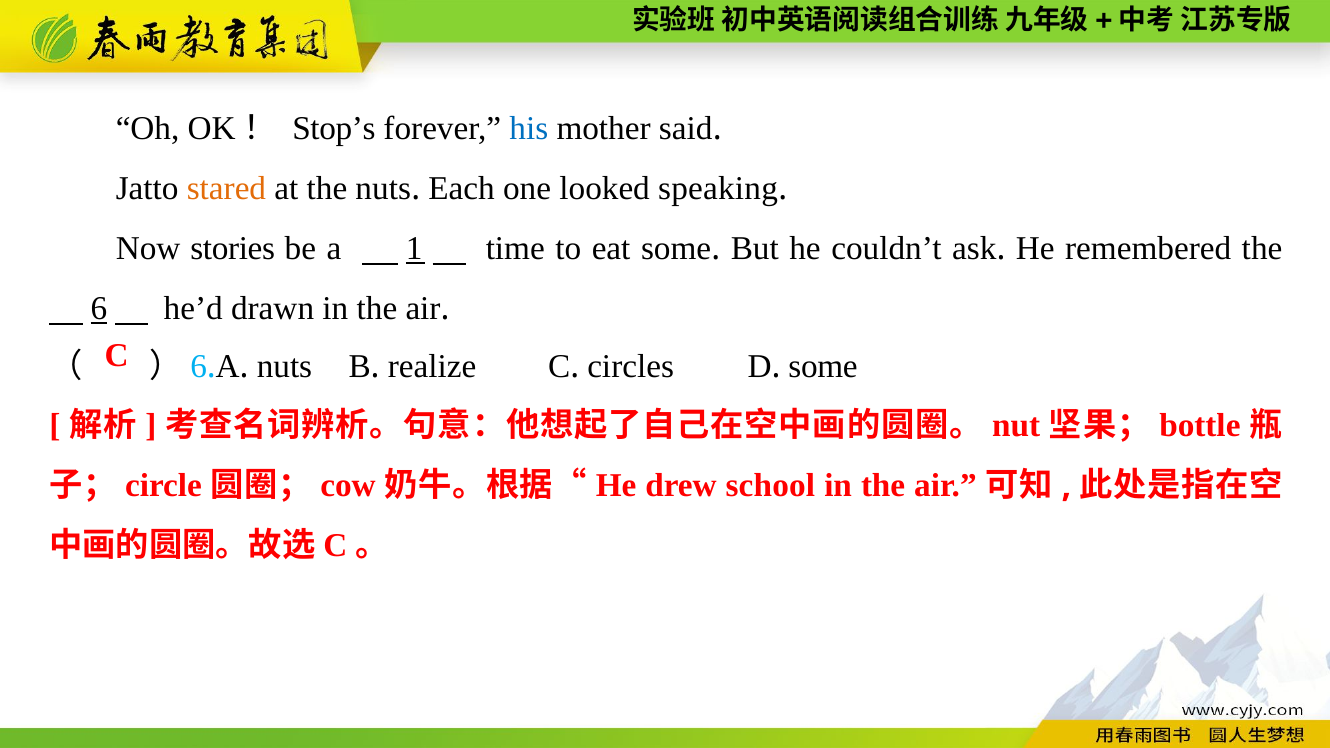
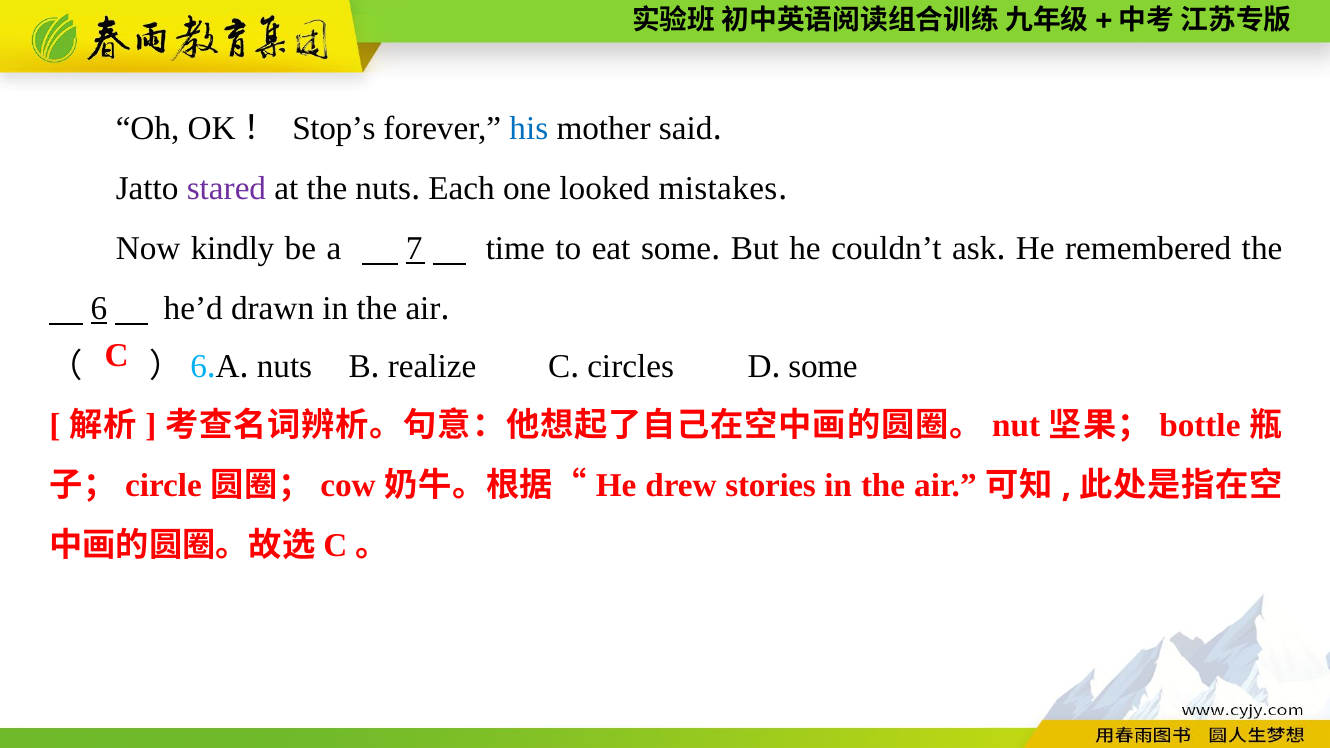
stared colour: orange -> purple (226, 189)
speaking: speaking -> mistakes (718, 189)
stories: stories -> kindly (233, 248)
1: 1 -> 7 (414, 248)
school: school -> stories (771, 486)
